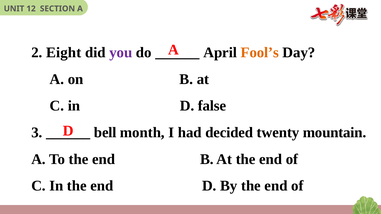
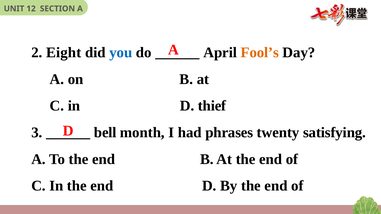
you colour: purple -> blue (121, 53)
false: false -> thief (212, 106)
decided: decided -> phrases (229, 133)
mountain: mountain -> satisfying (334, 133)
